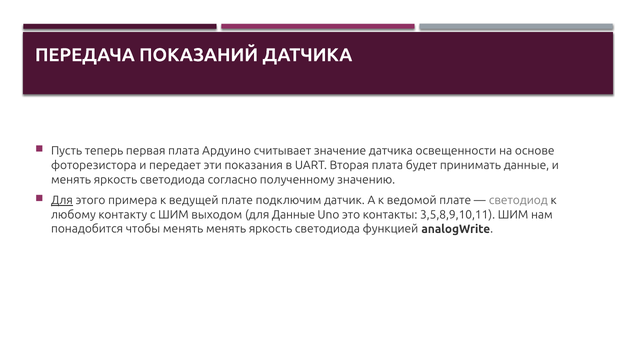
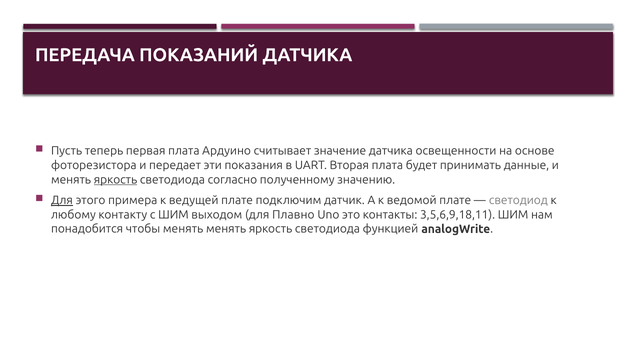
яркость underline: none -> present (115, 180)
для Данные: Данные -> Плавно (293, 214)
3,5,8,9,10,11: 3,5,8,9,10,11 -> 3,5,6,9,18,11 (458, 214)
